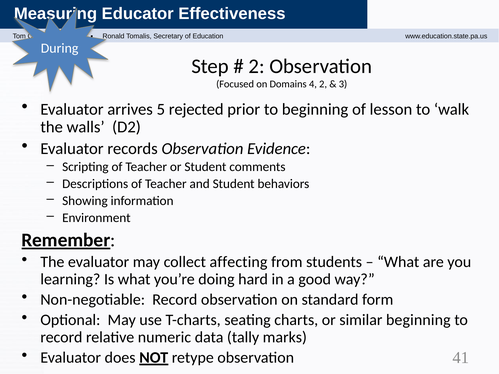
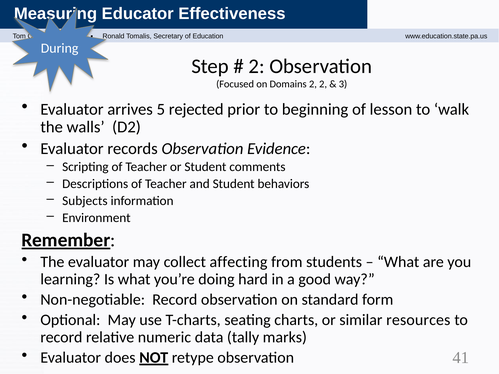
Domains 4: 4 -> 2 (313, 84)
Showing: Showing -> Subjects (85, 201)
similar beginning: beginning -> resources (418, 320)
